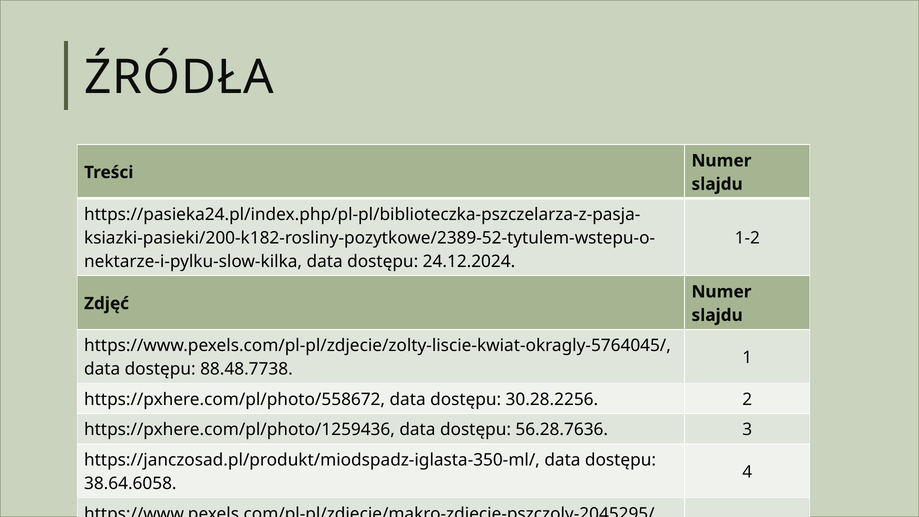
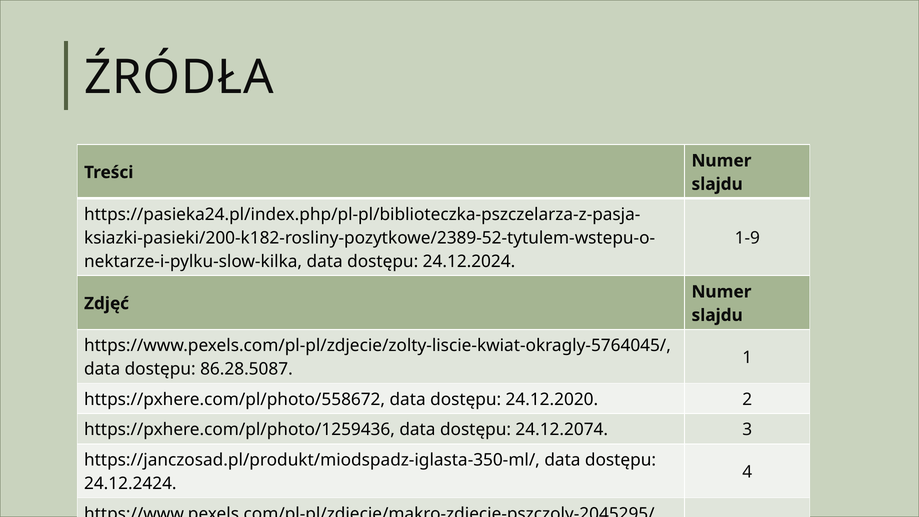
1-2: 1-2 -> 1-9 (747, 238)
88.48.7738: 88.48.7738 -> 86.28.5087 (246, 369)
30.28.2256: 30.28.2256 -> 24.12.2020 (552, 399)
56.28.7636: 56.28.7636 -> 24.12.2074 (562, 430)
38.64.6058: 38.64.6058 -> 24.12.2424 (130, 484)
